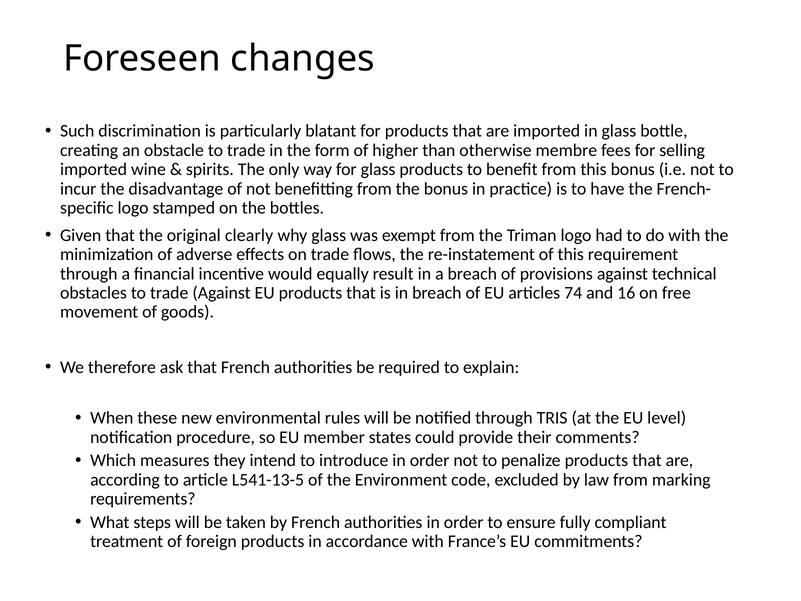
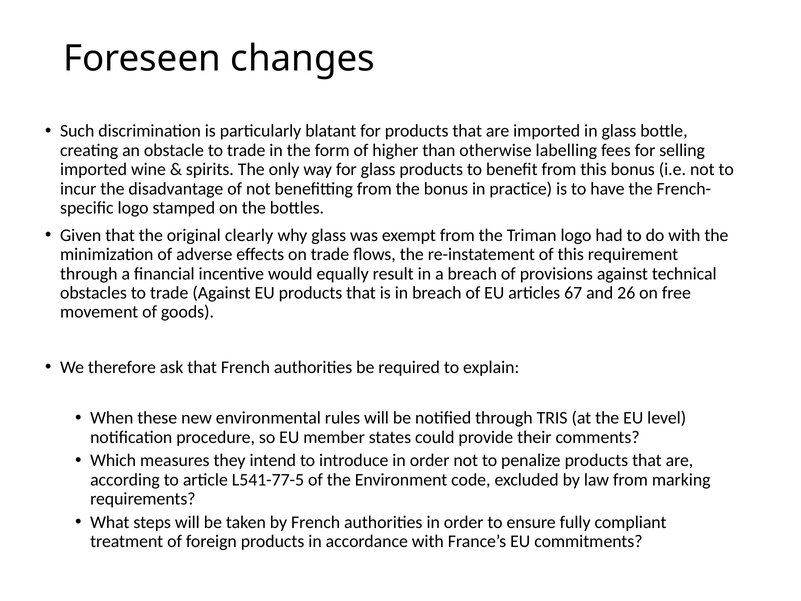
membre: membre -> labelling (566, 150)
74: 74 -> 67 (573, 293)
16: 16 -> 26 (626, 293)
L541-13-5: L541-13-5 -> L541-77-5 (268, 480)
